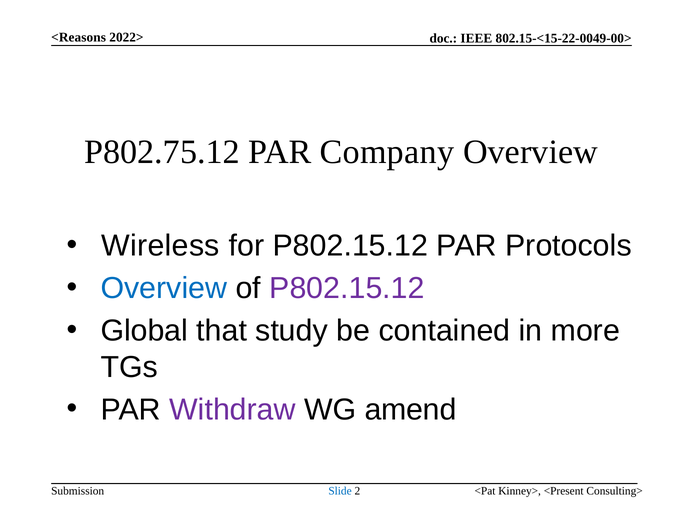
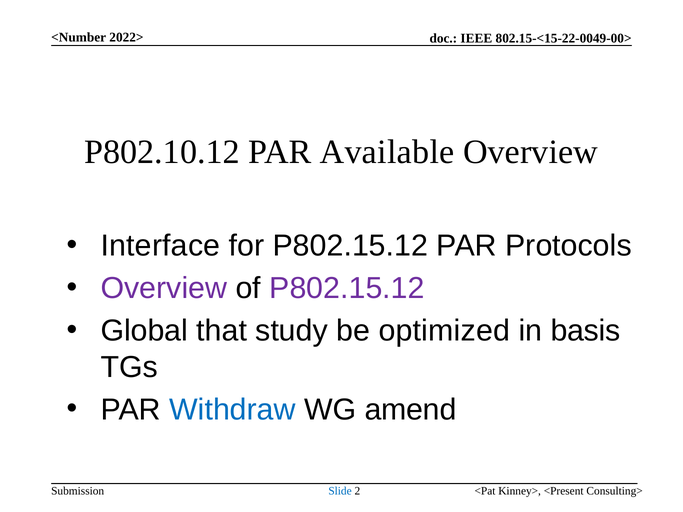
<Reasons: <Reasons -> <Number (79, 37)
P802.75.12: P802.75.12 -> P802.10.12 (162, 152)
Company: Company -> Available (387, 152)
Wireless: Wireless -> Interface (160, 246)
Overview colour: blue -> purple (164, 288)
contained: contained -> optimized (444, 331)
more: more -> basis (585, 331)
Withdraw colour: purple -> blue (232, 410)
